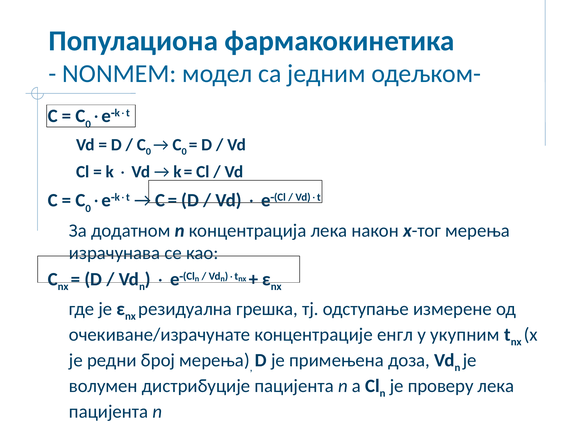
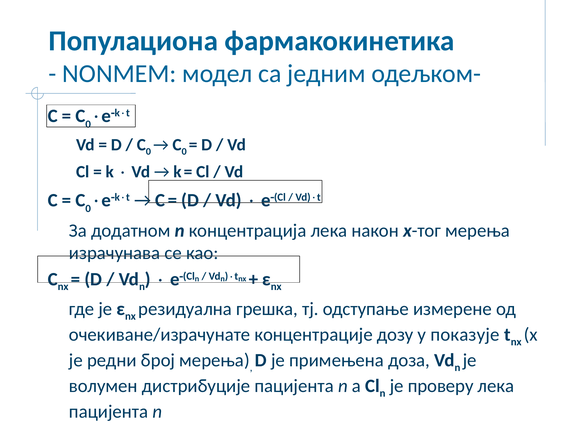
енгл: енгл -> дозу (395, 335)
укупним: укупним -> показује (465, 335)
